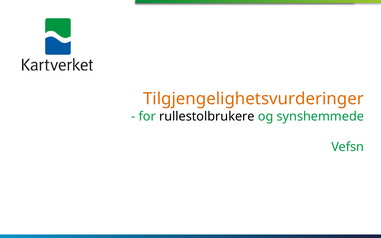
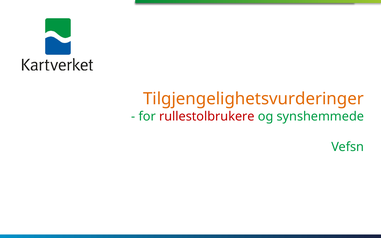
rullestolbrukere colour: black -> red (207, 116)
